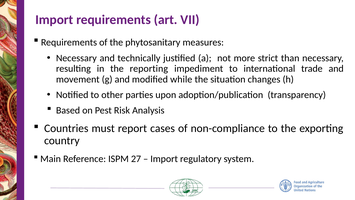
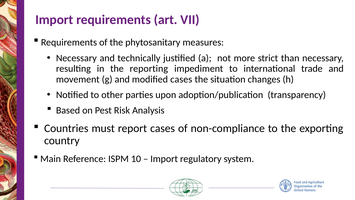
modified while: while -> cases (181, 79)
27: 27 -> 10 (136, 159)
